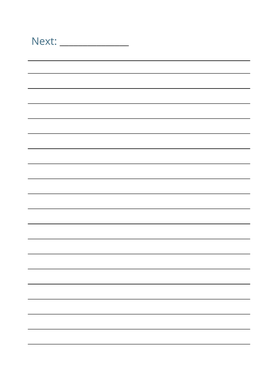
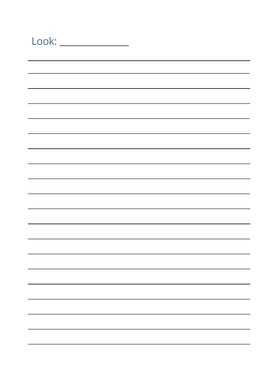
Next: Next -> Look (44, 41)
